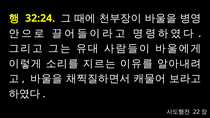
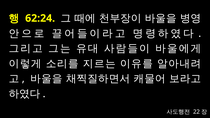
32:24: 32:24 -> 62:24 (40, 18)
